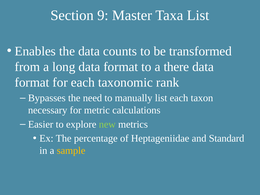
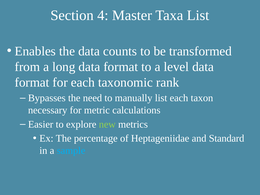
9: 9 -> 4 (103, 15)
there: there -> level (176, 67)
sample colour: yellow -> light blue (71, 151)
